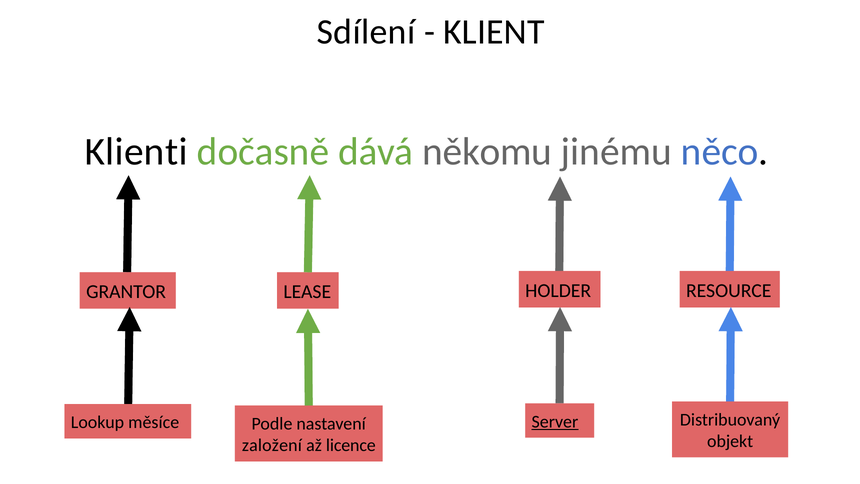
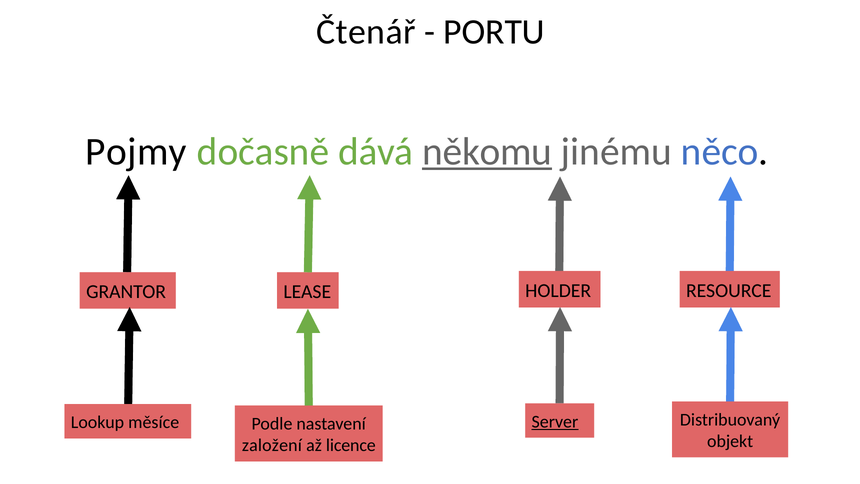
Sdílení: Sdílení -> Čtenář (366, 32)
KLIENT: KLIENT -> PORTU (494, 32)
Klienti: Klienti -> Pojmy (136, 152)
někomu underline: none -> present (487, 152)
